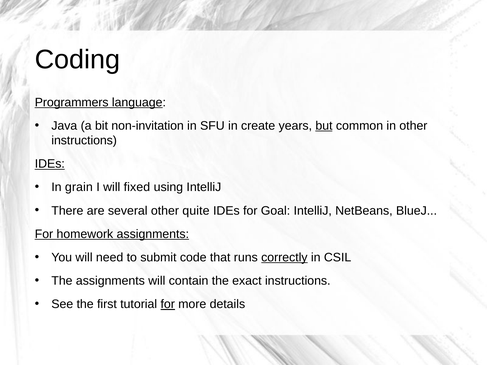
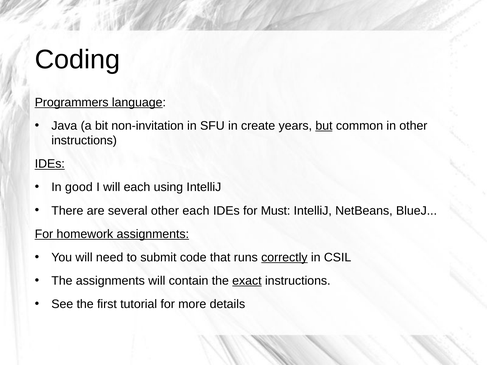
grain: grain -> good (79, 187)
will fixed: fixed -> each (137, 187)
other quite: quite -> each (196, 211)
Goal: Goal -> Must (276, 211)
exact underline: none -> present (247, 281)
for underline: present -> none (168, 304)
